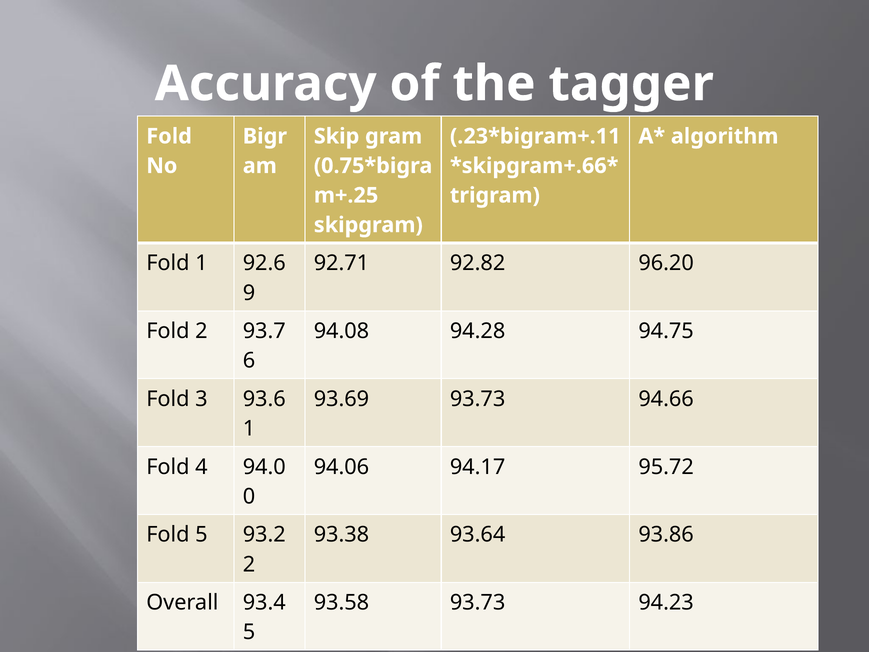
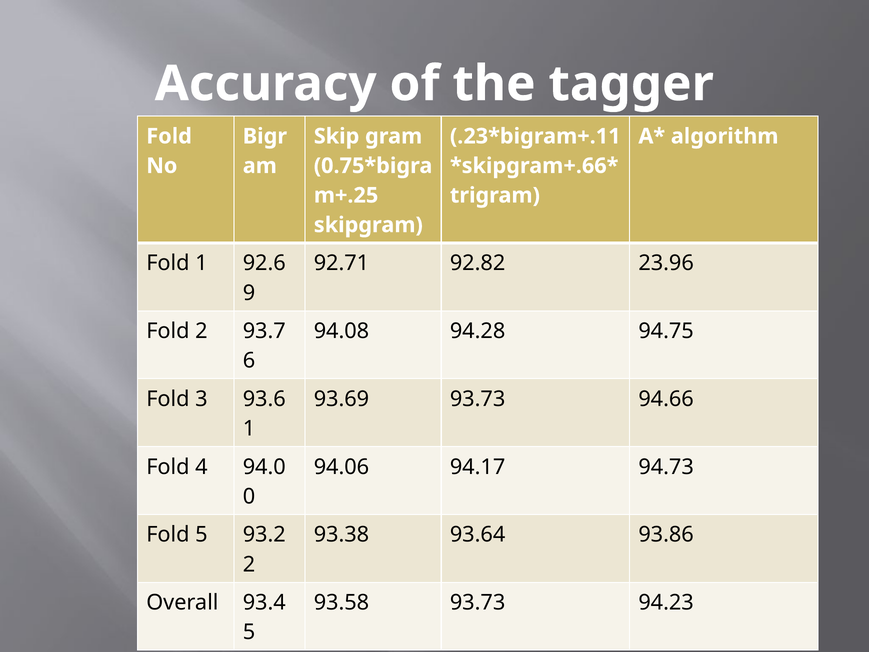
96.20: 96.20 -> 23.96 (666, 263)
95.72: 95.72 -> 94.73 (666, 467)
